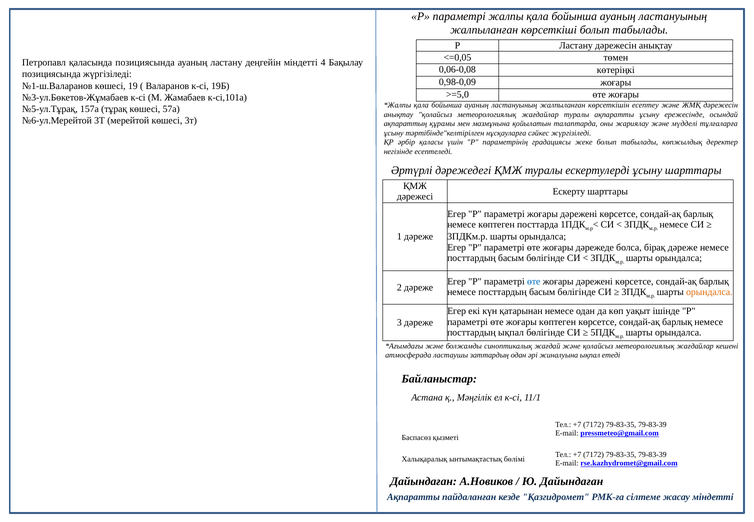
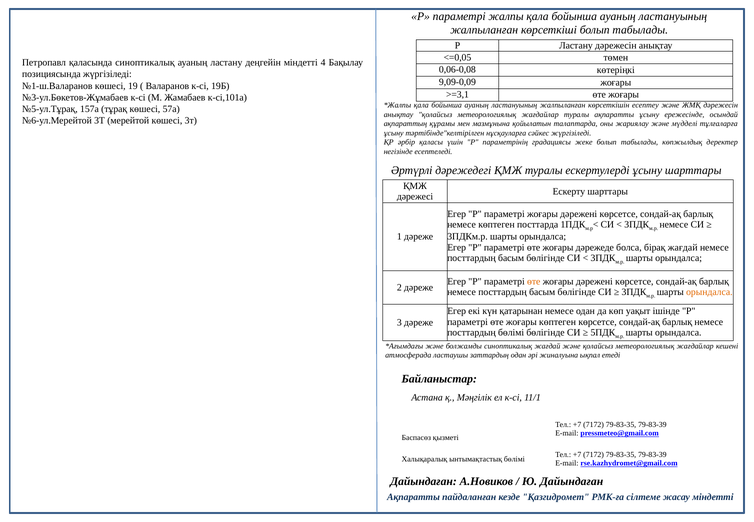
қаласында позициясында: позициясында -> синоптикалық (145, 63)
0,98-0,09: 0,98-0,09 -> 9,09-0,09 (457, 82)
>=5,0: >=5,0 -> >=3,1 (457, 95)
бірақ дәреже: дәреже -> жағдай (683, 247)
өте colour: blue -> orange (534, 281)
посттардың ықпал: ықпал -> бөлімі (511, 333)
